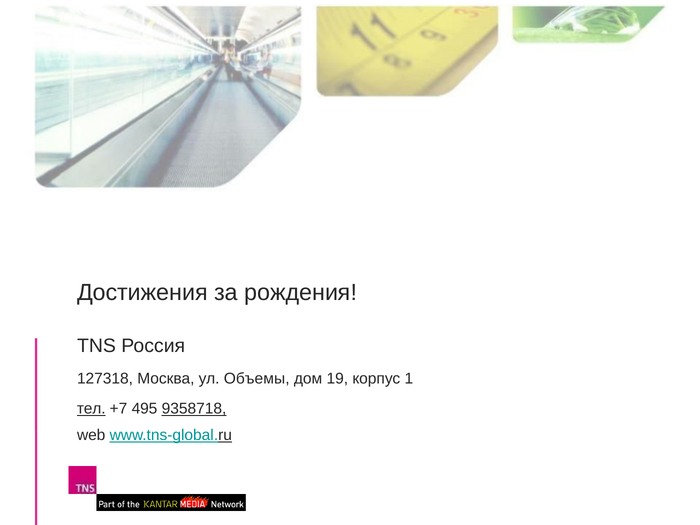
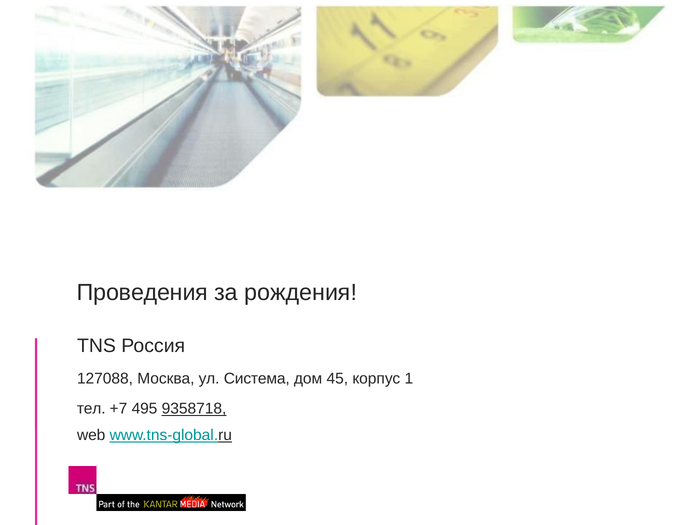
Достижения: Достижения -> Проведения (142, 293)
127318: 127318 -> 127088 (105, 378)
Объемы: Объемы -> Система (257, 378)
19: 19 -> 45 (337, 378)
тел underline: present -> none (91, 409)
